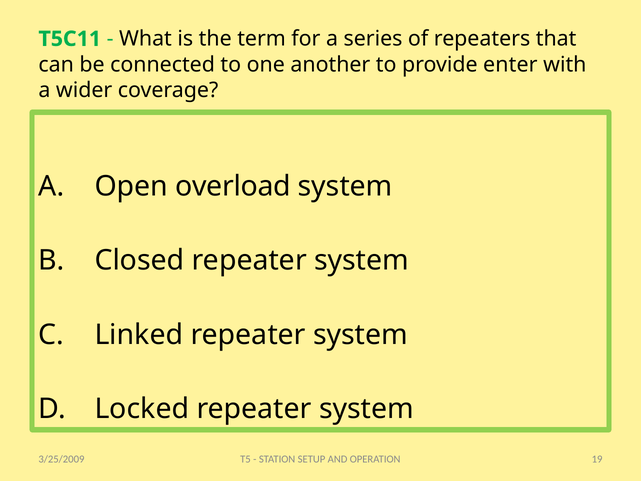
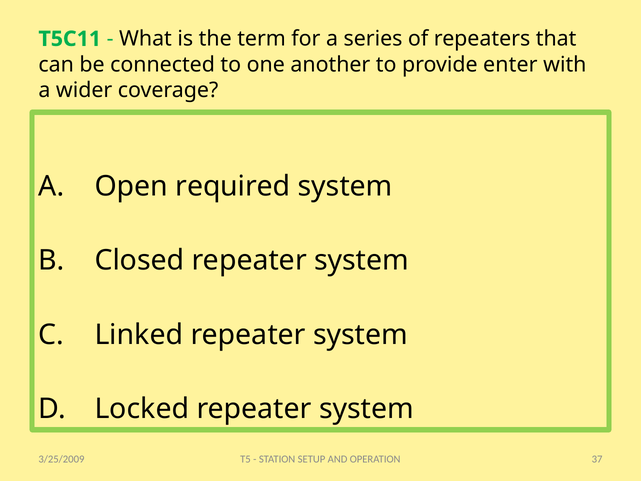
overload: overload -> required (233, 186)
19: 19 -> 37 (597, 459)
